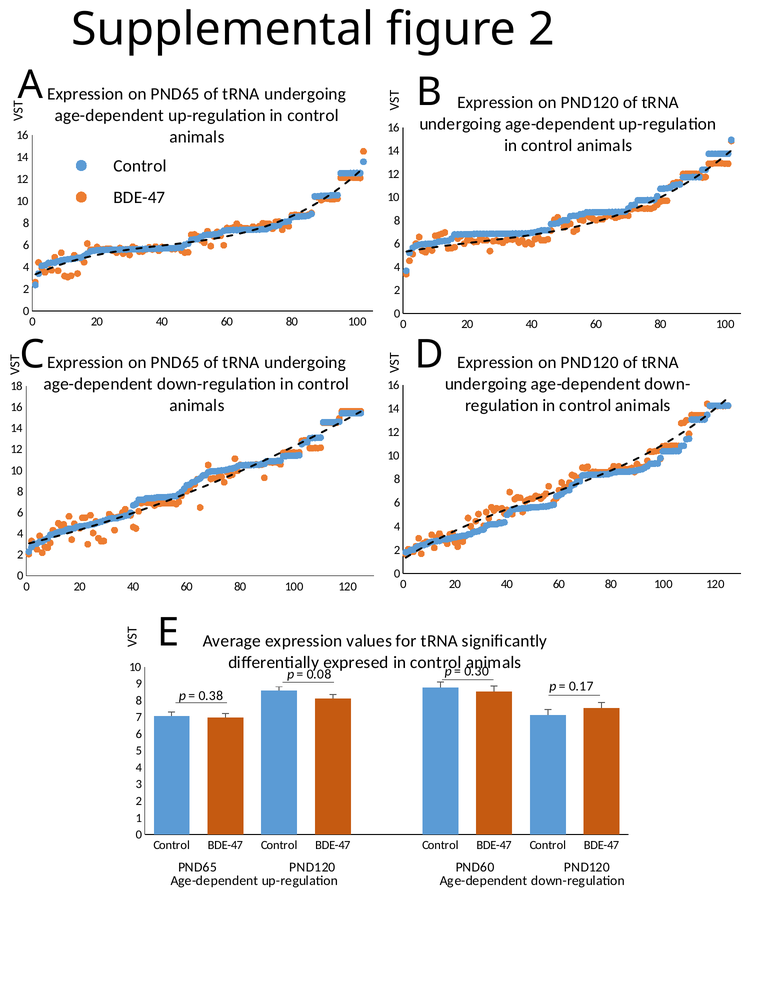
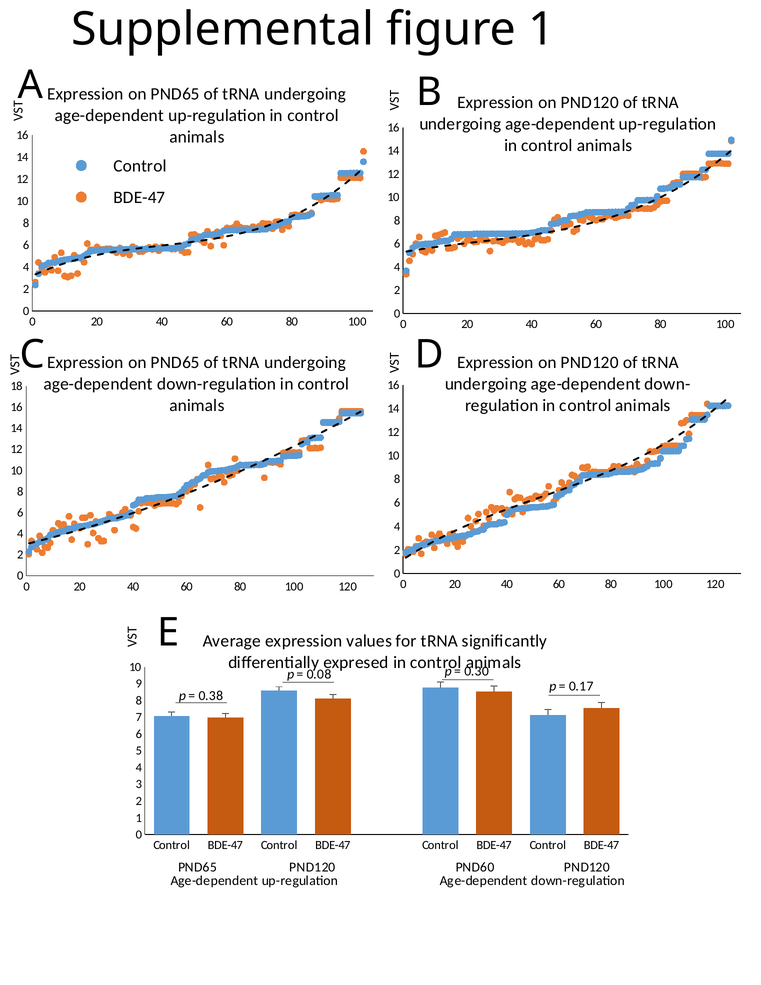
figure 2: 2 -> 1 (542, 29)
